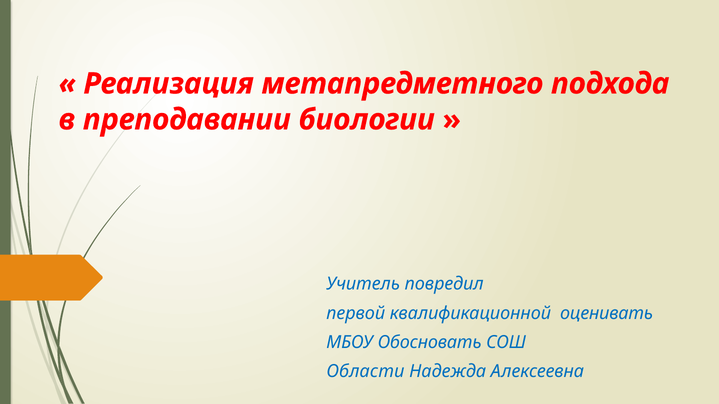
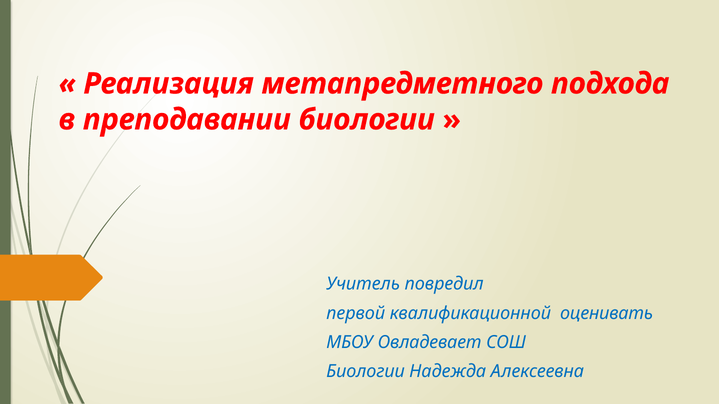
Обосновать: Обосновать -> Овладевает (430, 342)
Области: Области -> Биологии (366, 372)
